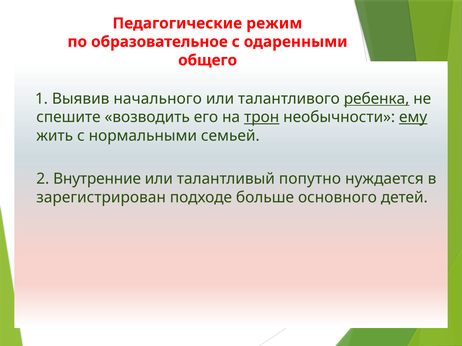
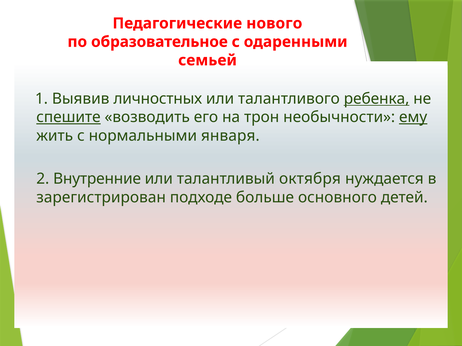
режим: режим -> нового (274, 23)
общего: общего -> семьей (208, 60)
начального: начального -> личностных (158, 99)
спешите underline: none -> present (68, 117)
трон underline: present -> none (262, 117)
семьей: семьей -> января (230, 136)
попутно: попутно -> октября (310, 179)
